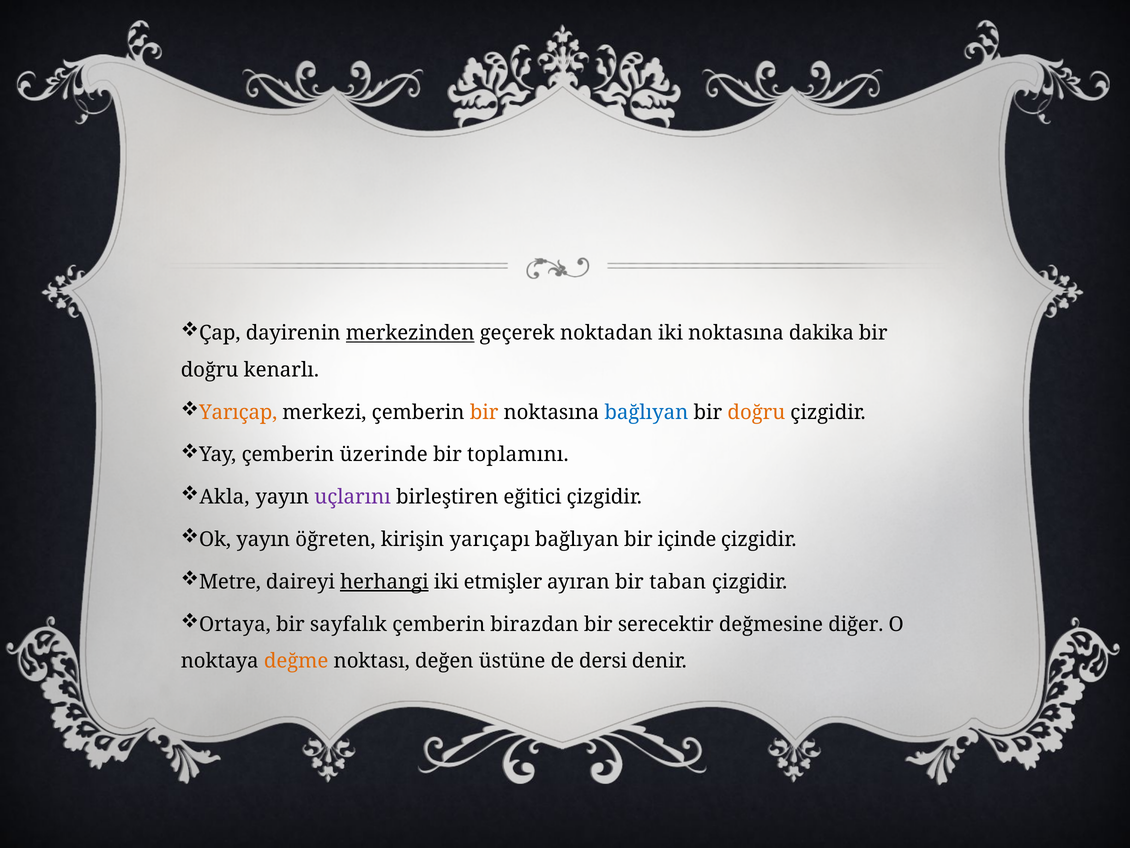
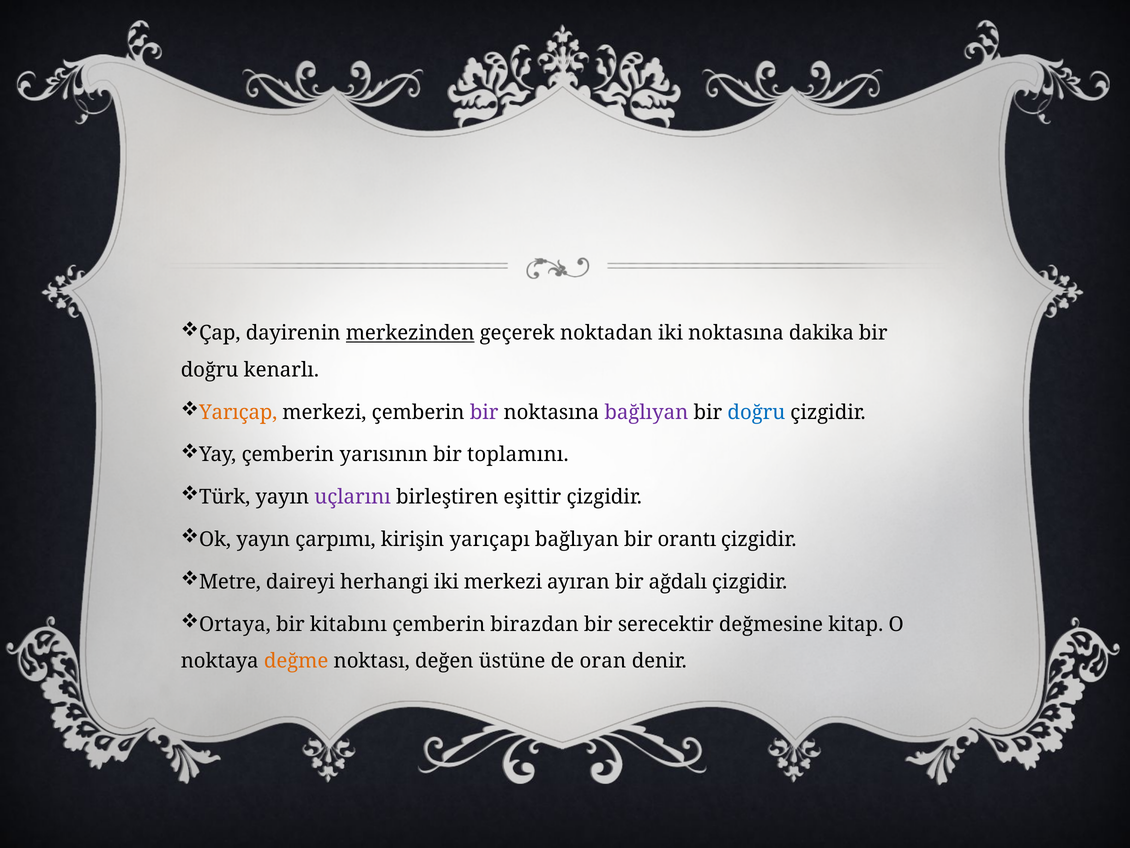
bir colour: orange -> purple (484, 412)
bağlıyan colour: blue -> purple (646, 412)
doğru colour: orange -> blue (756, 412)
üzerinde: üzerinde -> yarısının (384, 454)
Akla: Akla -> Türk (225, 497)
eğitici: eğitici -> eşittir (532, 497)
öğreten: öğreten -> çarpımı (336, 539)
içinde: içinde -> orantı (687, 539)
herhangi underline: present -> none (384, 582)
iki etmişler: etmişler -> merkezi (503, 582)
taban: taban -> ağdalı (678, 582)
sayfalık: sayfalık -> kitabını (348, 624)
diğer: diğer -> kitap (856, 624)
dersi: dersi -> oran (603, 661)
